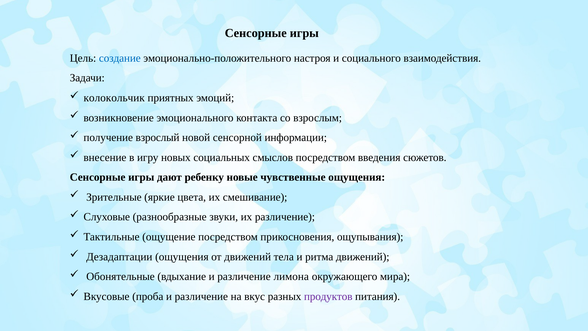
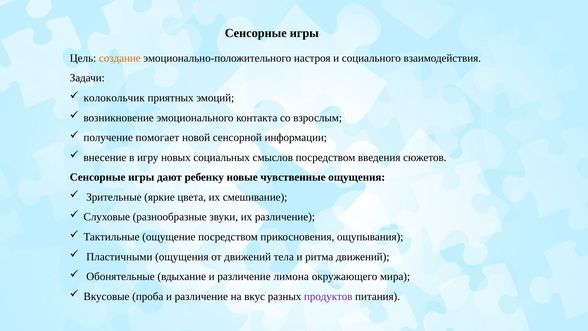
создание colour: blue -> orange (120, 58)
взрослый: взрослый -> помогает (157, 137)
Дезадаптации: Дезадаптации -> Пластичными (119, 257)
